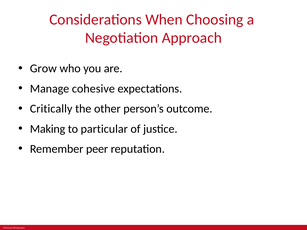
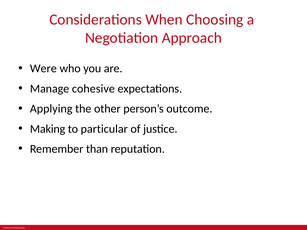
Grow: Grow -> Were (43, 69)
Critically: Critically -> Applying (51, 109)
peer: peer -> than (97, 149)
